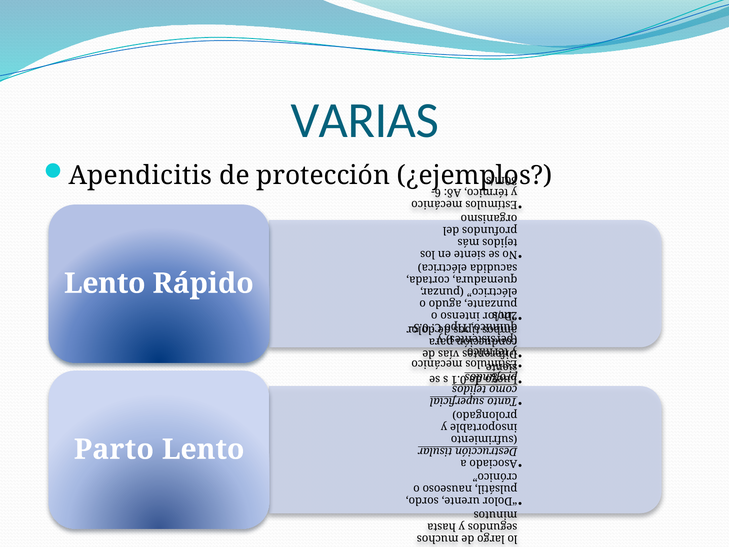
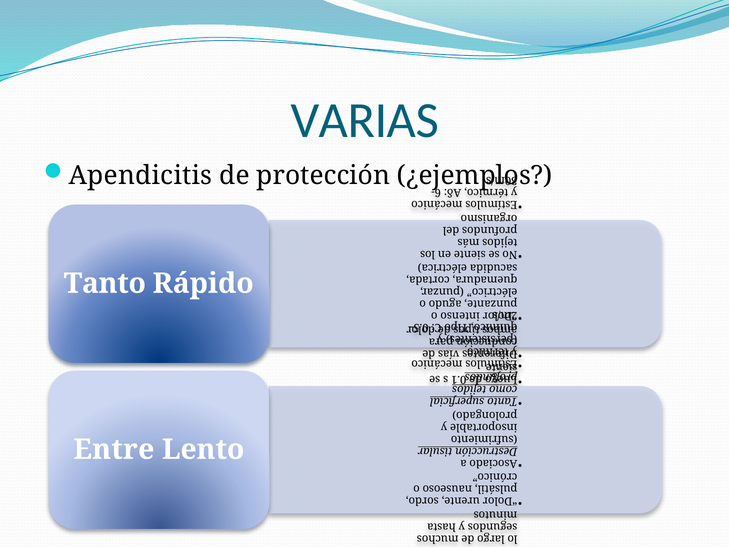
Lento: Lento -> Tanto (105, 283)
Parto: Parto -> Entre (114, 449)
